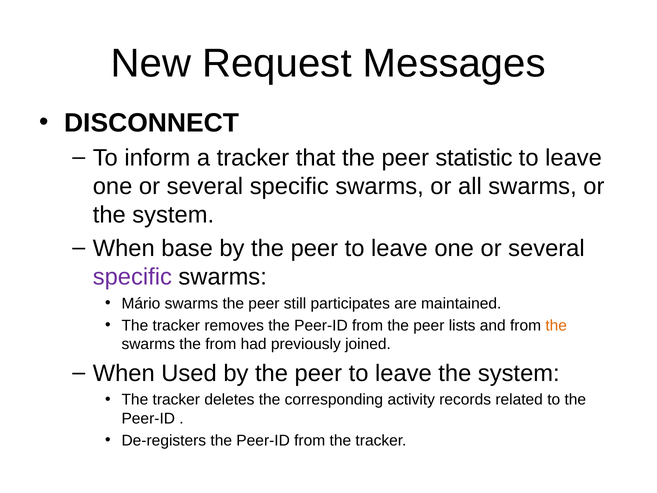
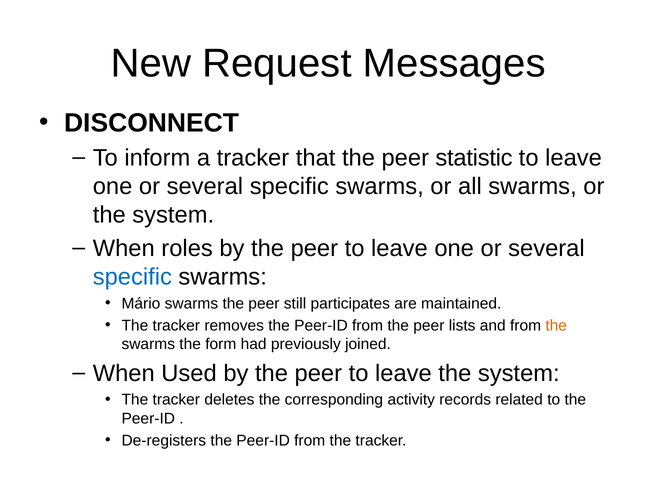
base: base -> roles (187, 248)
specific colour: purple -> blue (132, 277)
the from: from -> form (221, 344)
